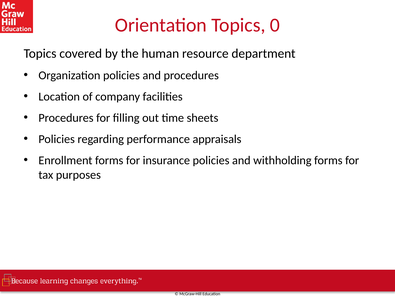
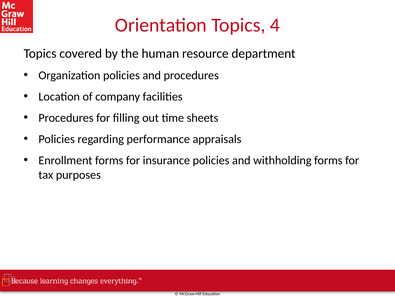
0: 0 -> 4 (275, 25)
